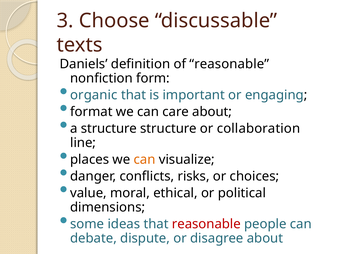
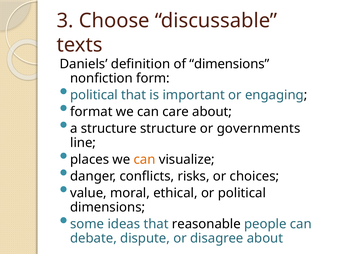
of reasonable: reasonable -> dimensions (229, 64)
organic: organic -> political (94, 95)
collaboration: collaboration -> governments (259, 129)
reasonable colour: red -> black (206, 224)
